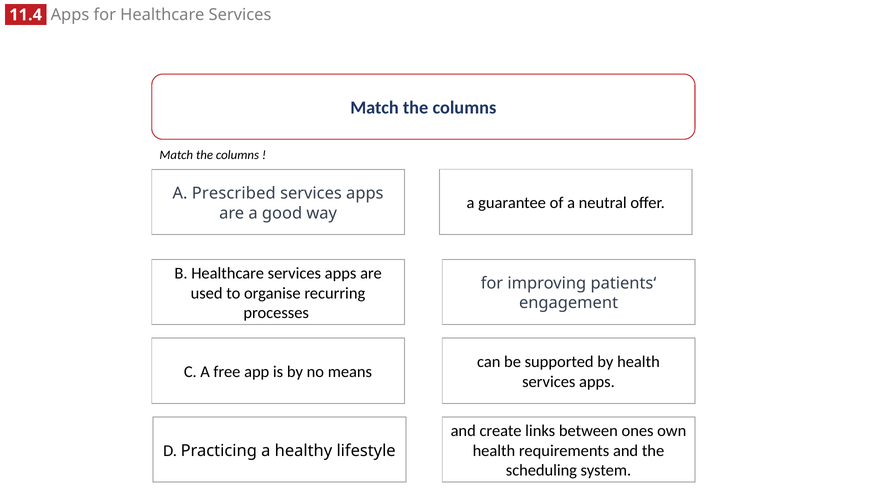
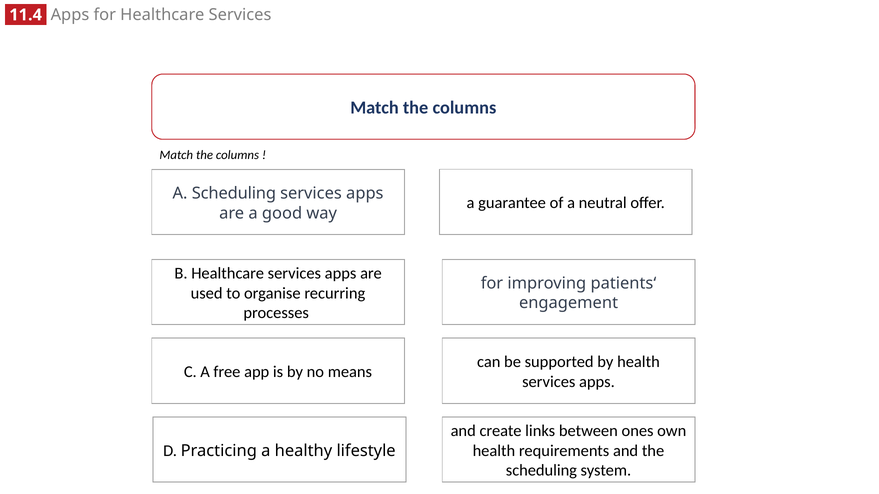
A Prescribed: Prescribed -> Scheduling (234, 193)
